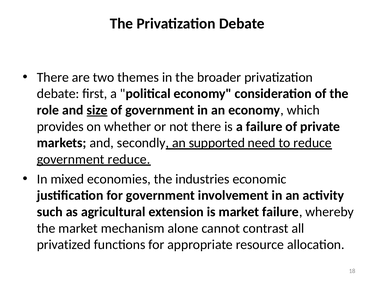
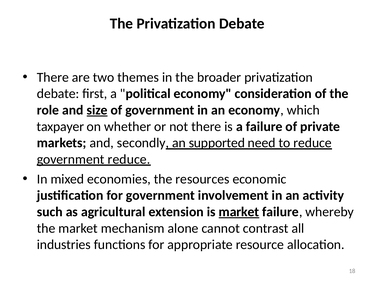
provides: provides -> taxpayer (60, 126)
industries: industries -> resources (202, 179)
market underline: none -> present (239, 212)
privatized: privatized -> industries (64, 244)
